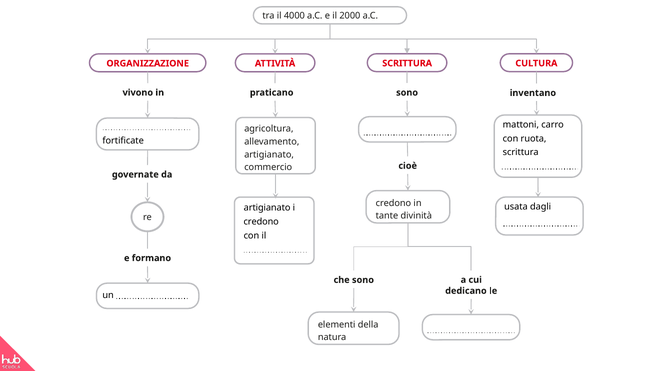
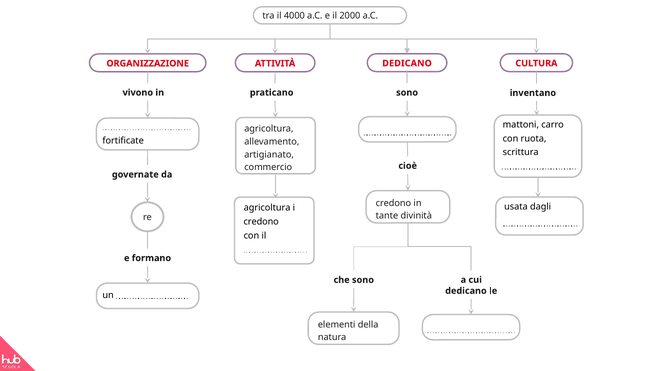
ATTIVITÀ SCRITTURA: SCRITTURA -> DEDICANO (407, 63)
artigianato: artigianato -> agricoltura (267, 208)
